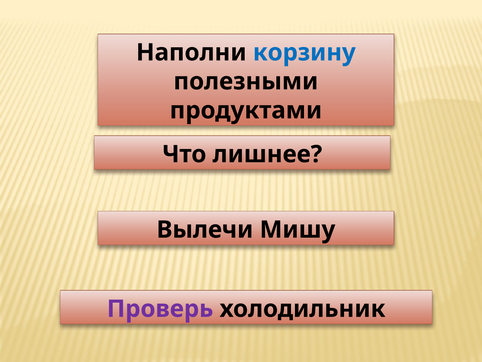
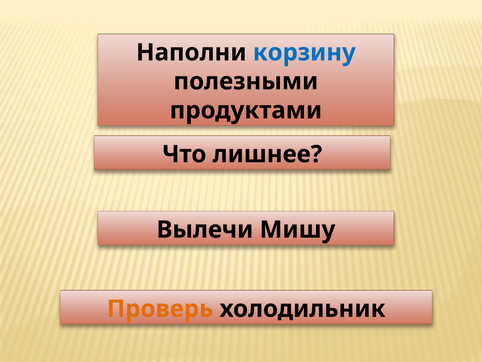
Проверь colour: purple -> orange (160, 308)
